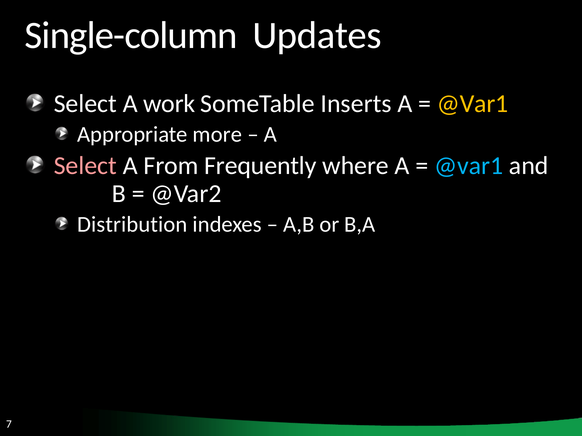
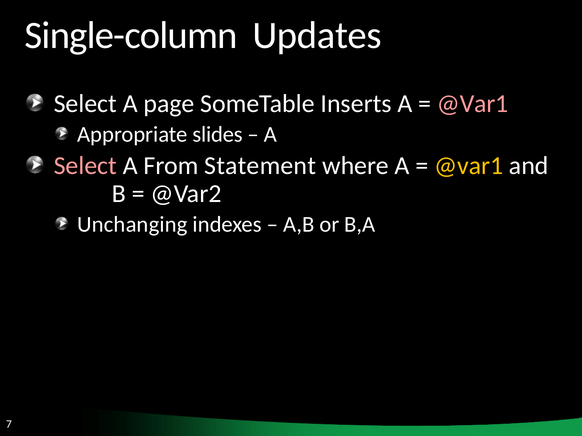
work: work -> page (169, 104)
@Var1 colour: yellow -> pink (473, 104)
more: more -> slides (218, 135)
Frequently: Frequently -> Statement (260, 166)
@var1 colour: light blue -> yellow (469, 166)
Distribution: Distribution -> Unchanging (132, 225)
